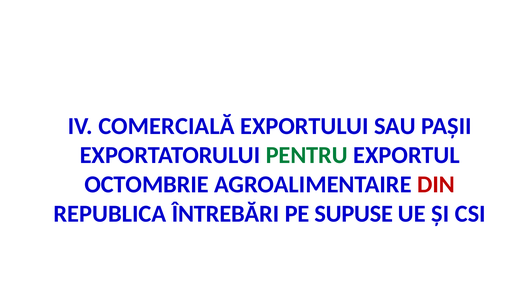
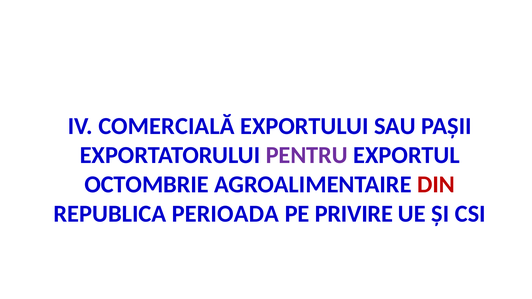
PENTRU colour: green -> purple (307, 155)
ÎNTREBĂRI: ÎNTREBĂRI -> PERIOADA (225, 214)
SUPUSE: SUPUSE -> PRIVIRE (354, 214)
